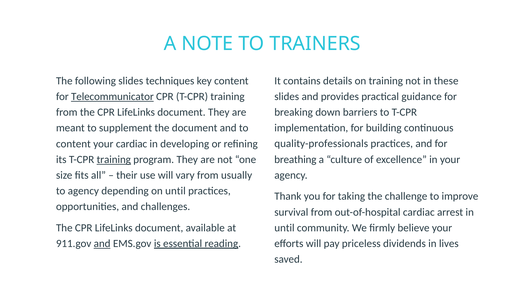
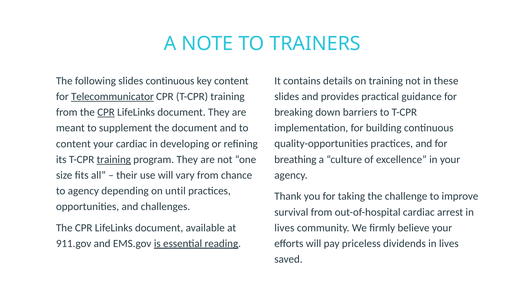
slides techniques: techniques -> continuous (170, 81)
CPR underline: none -> present (106, 112)
quality-professionals: quality-professionals -> quality-opportunities (321, 144)
usually: usually -> chance (237, 175)
until: until -> lives (284, 228)
and underline: present -> none (102, 244)
